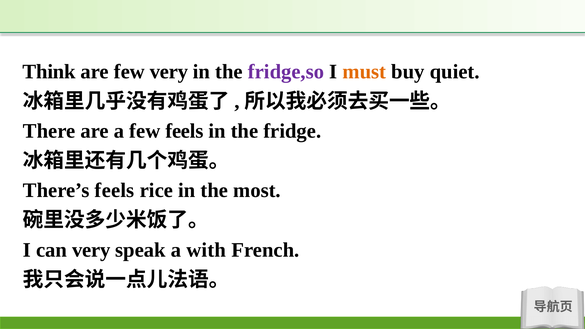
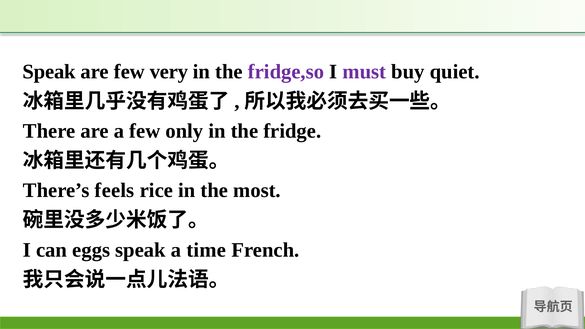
Think: Think -> Speak (49, 72)
must colour: orange -> purple (364, 72)
few feels: feels -> only (184, 131)
can very: very -> eggs (91, 250)
with: with -> time (206, 250)
